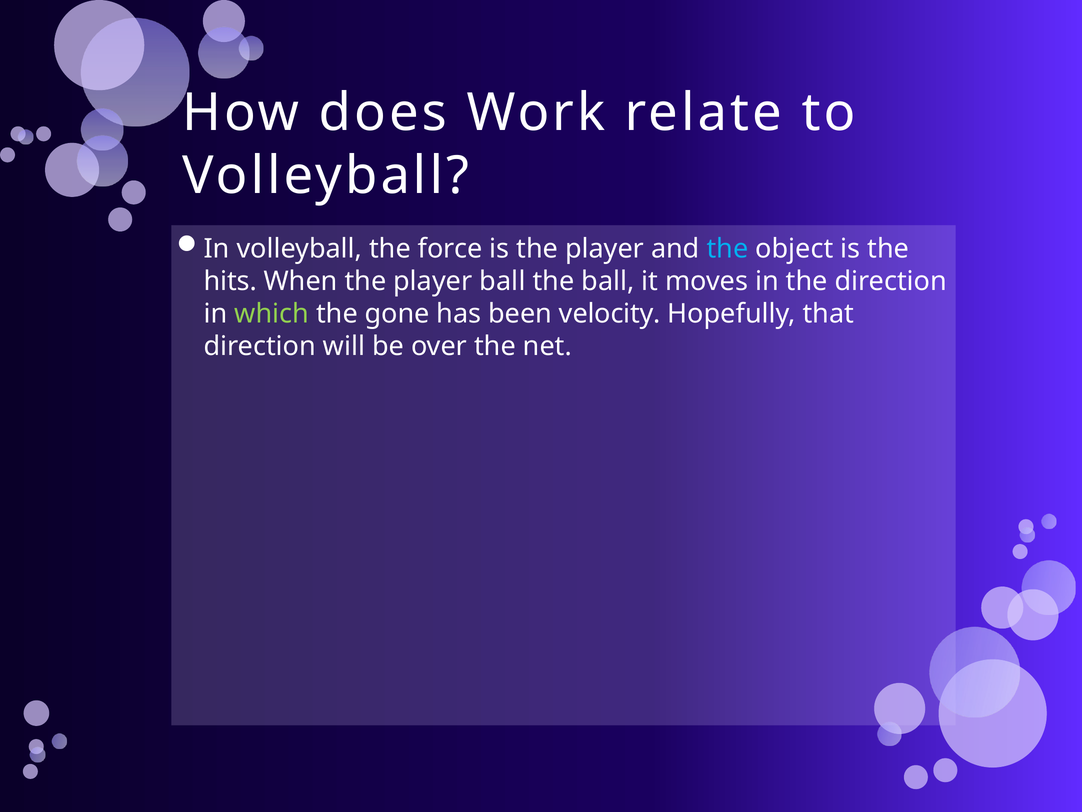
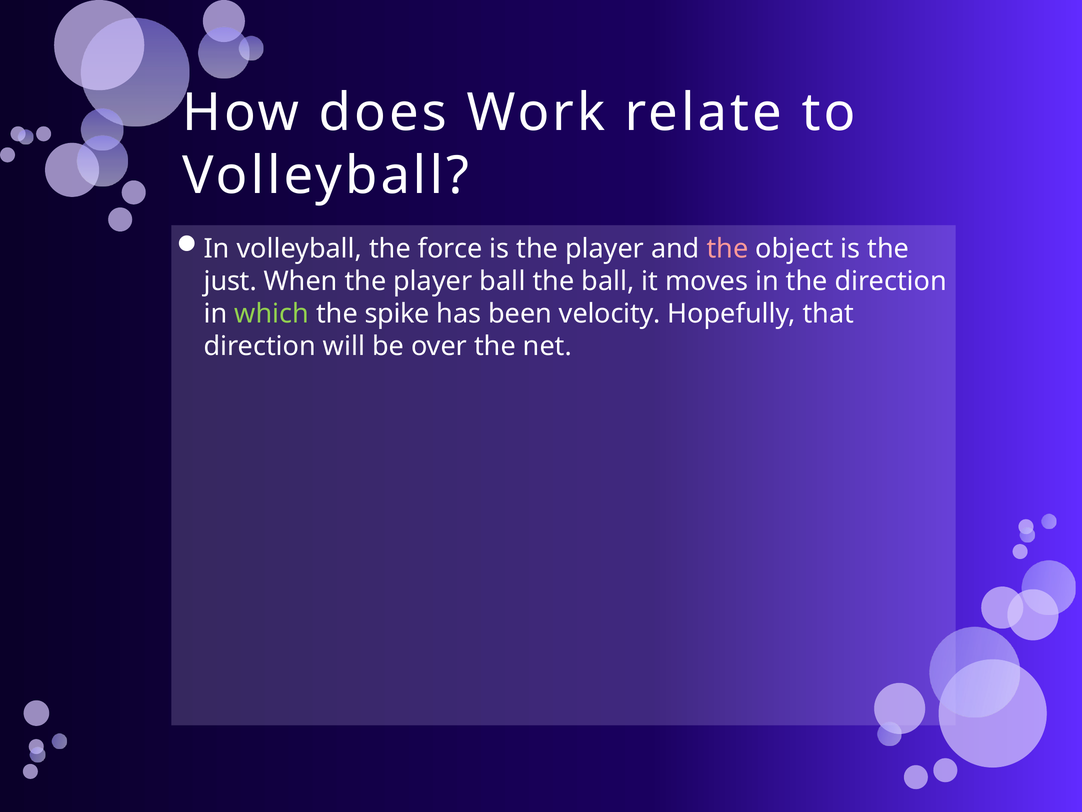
the colour: light blue -> pink (727, 249)
hits: hits -> just (230, 281)
gone: gone -> spike (397, 314)
